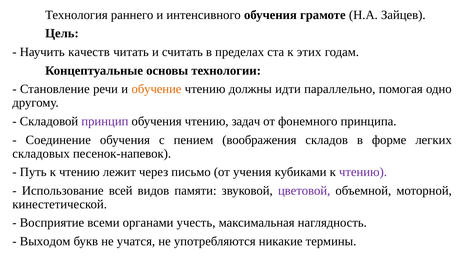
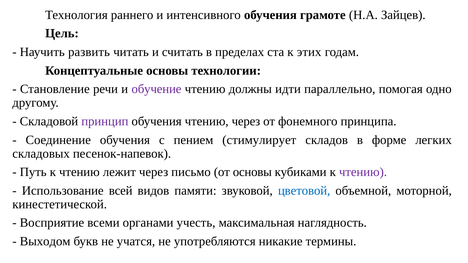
качеств: качеств -> развить (89, 52)
обучение colour: orange -> purple (156, 89)
чтению задач: задач -> через (246, 121)
воображения: воображения -> стимулирует (259, 140)
от учения: учения -> основы (252, 172)
цветовой colour: purple -> blue (304, 191)
